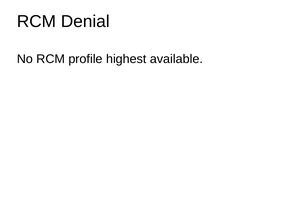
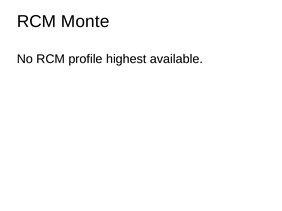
Denial: Denial -> Monte (85, 21)
